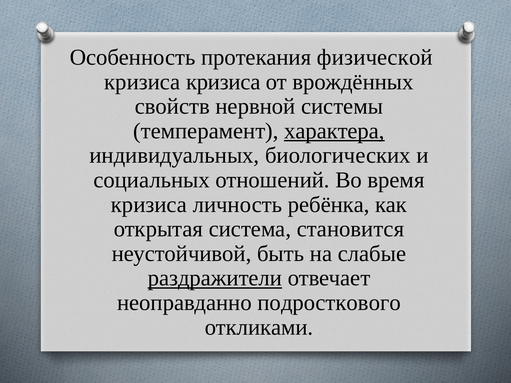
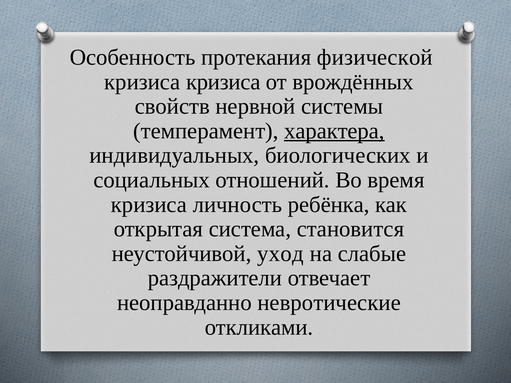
быть: быть -> уход (280, 254)
раздражители underline: present -> none (215, 278)
подросткового: подросткового -> невротические (329, 303)
